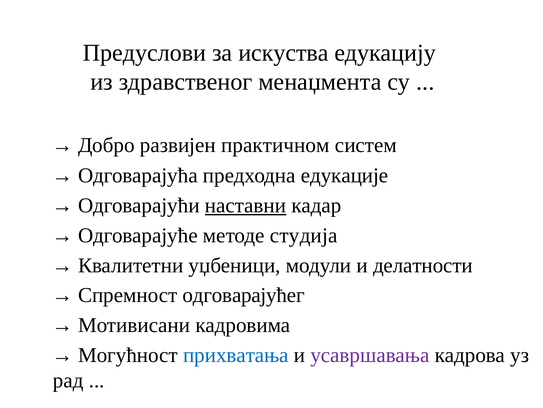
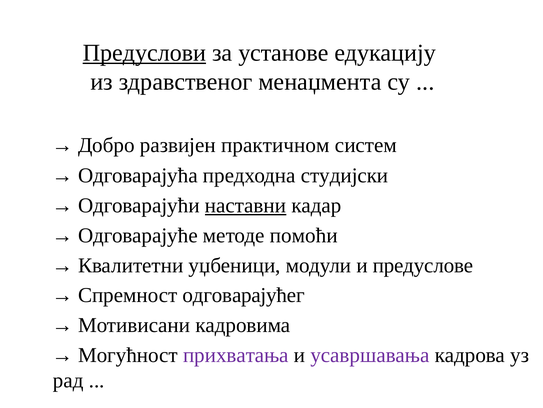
Предуслови underline: none -> present (144, 53)
искуства: искуства -> установе (283, 53)
едукације: едукације -> студијски (345, 175)
студија: студија -> помоћи (304, 235)
делатности: делатности -> предуслове (423, 265)
прихватања colour: blue -> purple (236, 355)
